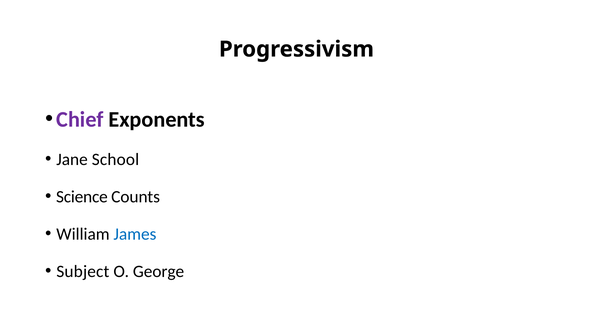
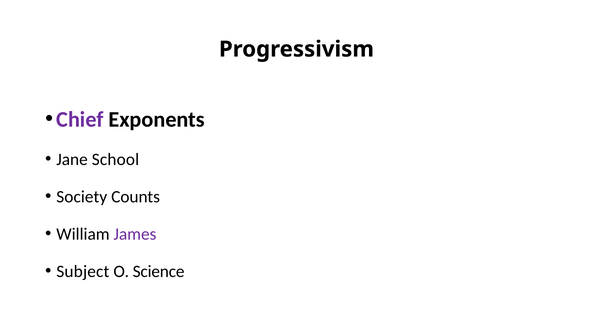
Science: Science -> Society (82, 197)
James colour: blue -> purple (135, 234)
George: George -> Science (159, 271)
